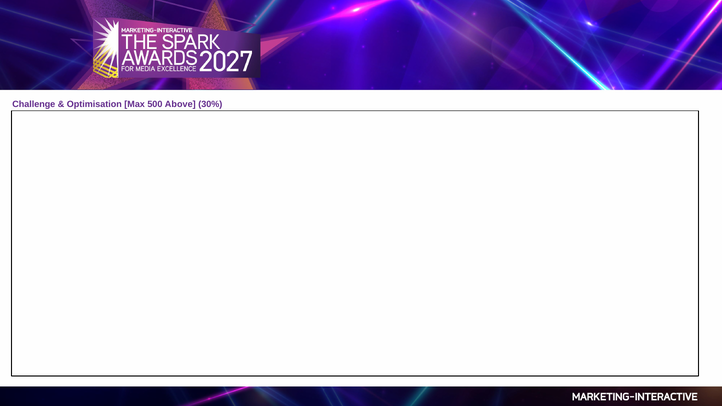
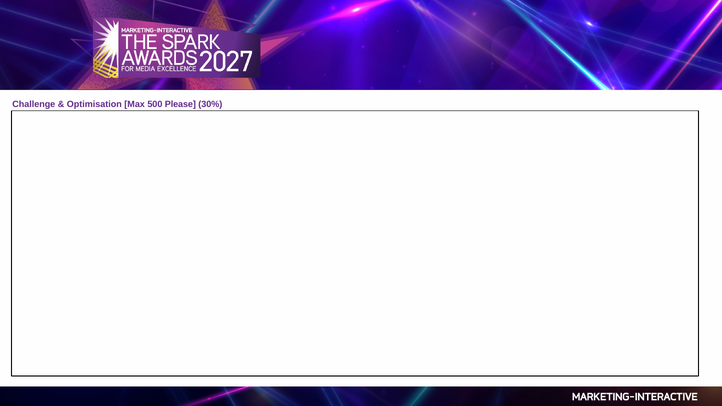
Above: Above -> Please (180, 104)
